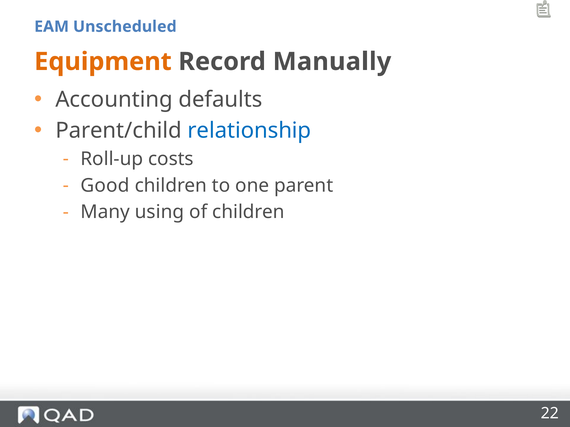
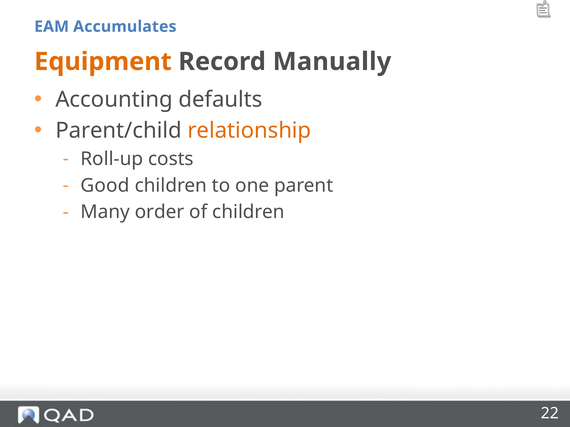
Unscheduled: Unscheduled -> Accumulates (125, 27)
relationship colour: blue -> orange (249, 131)
using: using -> order (160, 212)
